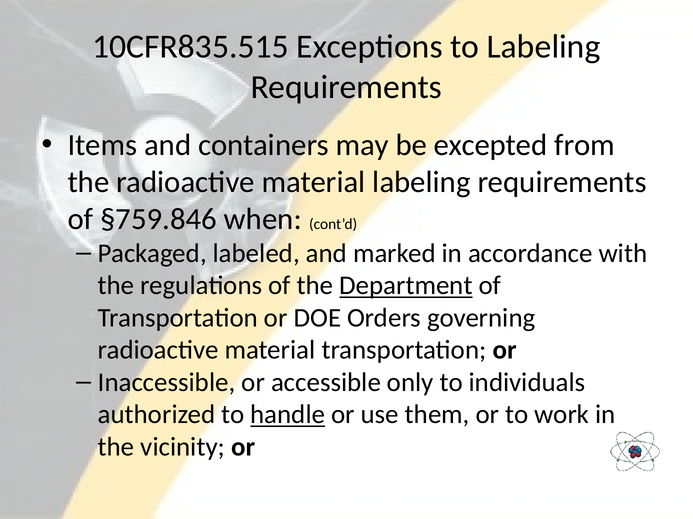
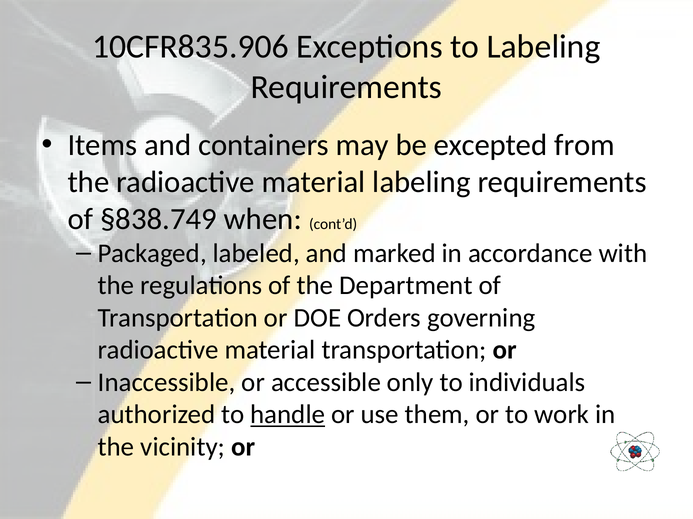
10CFR835.515: 10CFR835.515 -> 10CFR835.906 (190, 47)
§759.846: §759.846 -> §838.749 (158, 219)
Department underline: present -> none (406, 286)
